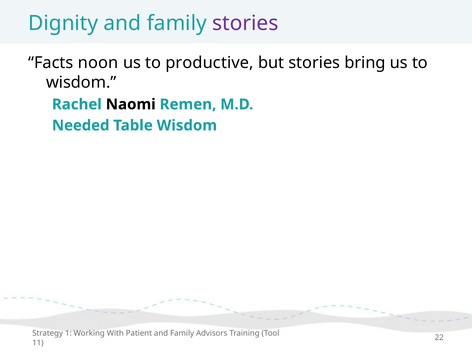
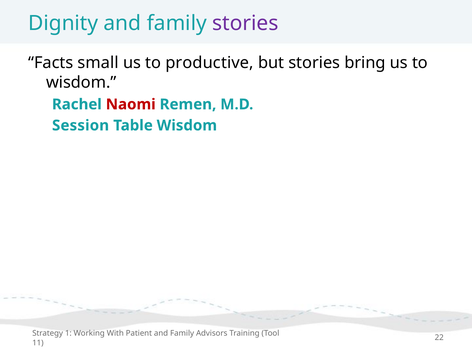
noon: noon -> small (98, 63)
Naomi colour: black -> red (131, 104)
Needed: Needed -> Session (81, 125)
